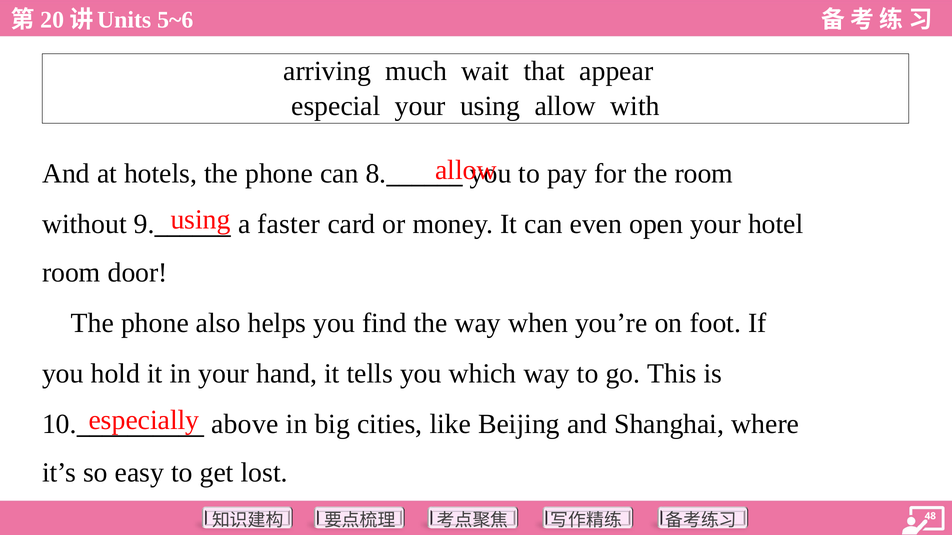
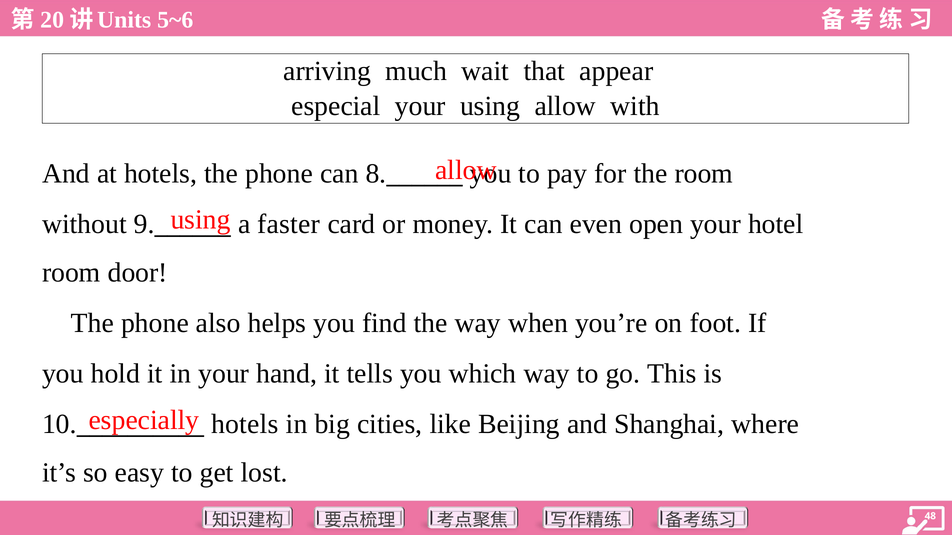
above: above -> hotels (245, 425)
